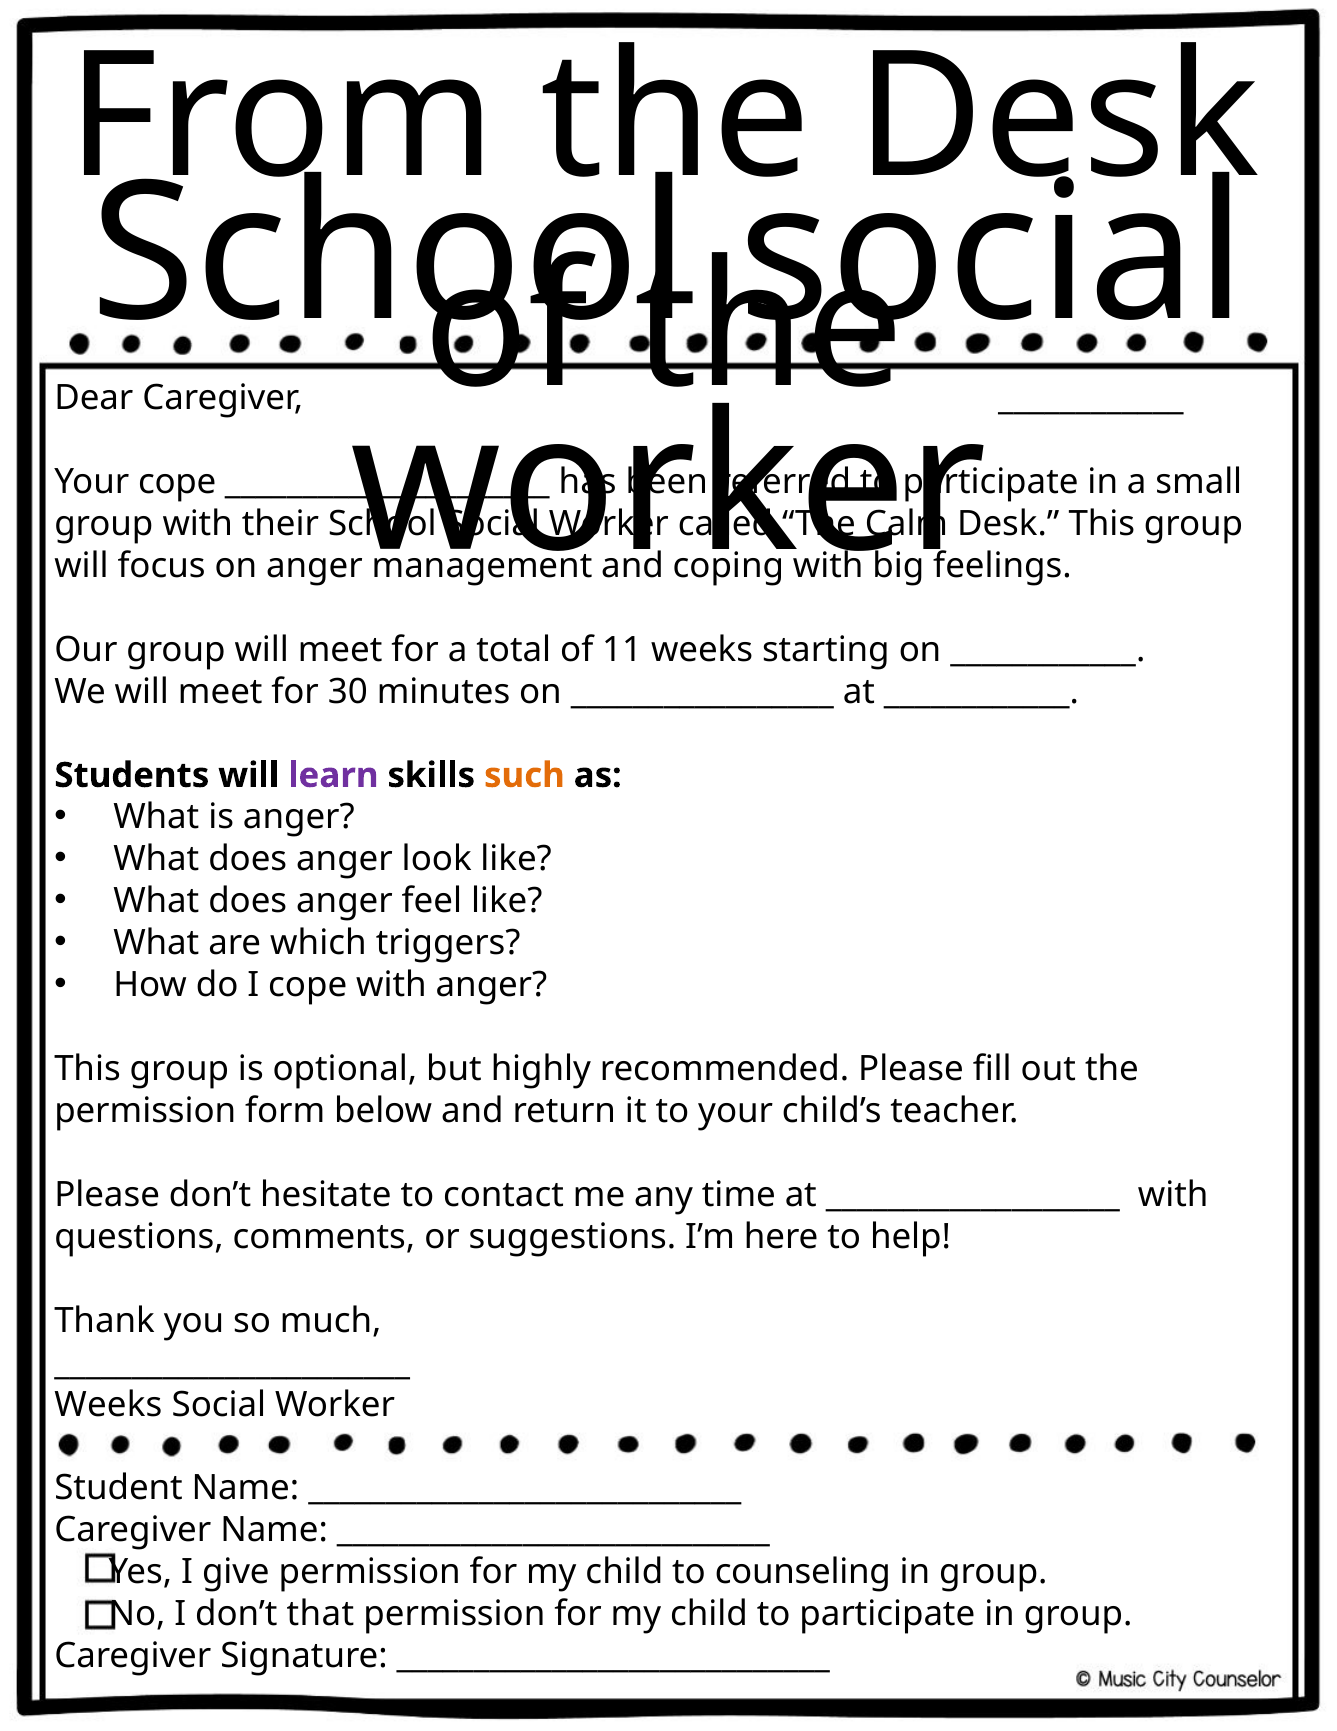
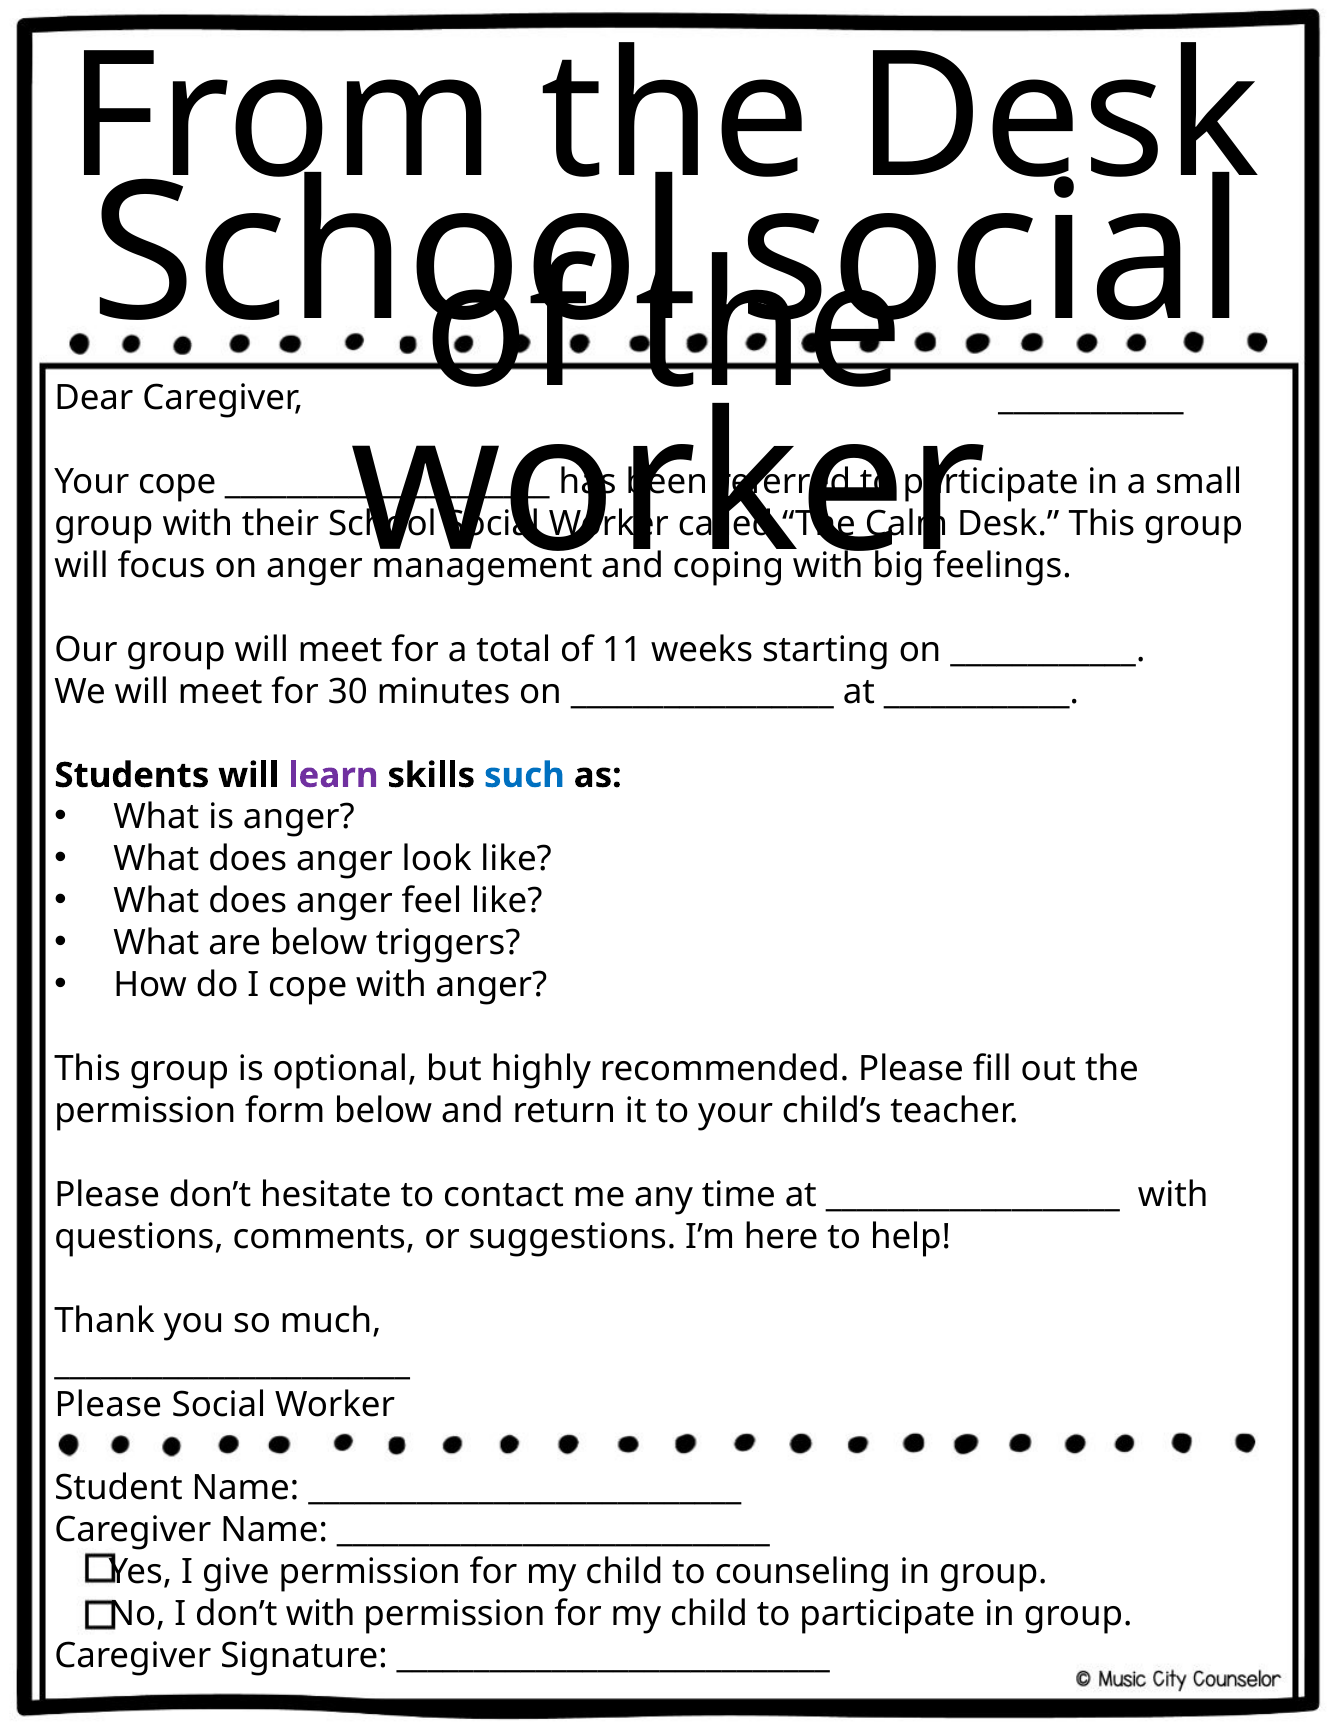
such colour: orange -> blue (524, 775)
are which: which -> below (319, 943)
Weeks: Weeks -> Please (108, 1404)
don’t that: that -> with (321, 1614)
